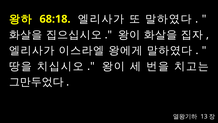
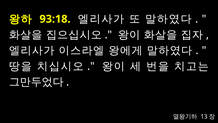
68:18: 68:18 -> 93:18 (55, 19)
